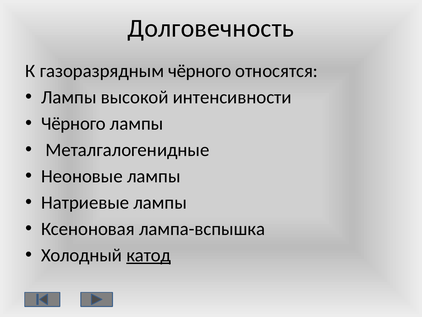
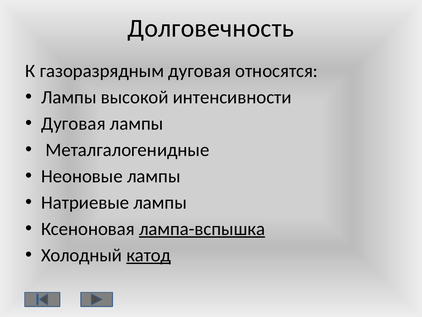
газоразрядным чёрного: чёрного -> дуговая (200, 71)
Чёрного: Чёрного -> Дуговая (73, 123)
лампа-вспышка underline: none -> present (202, 229)
